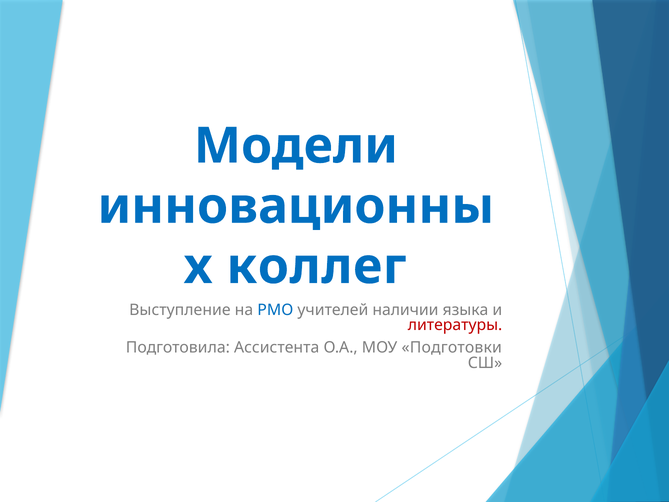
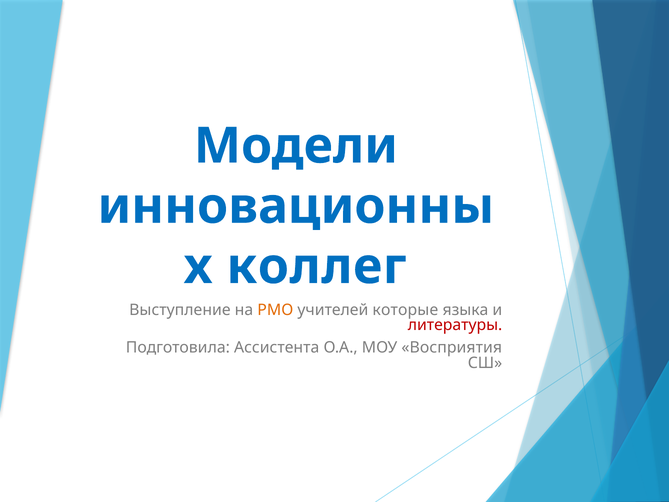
РМО colour: blue -> orange (275, 310)
наличии: наличии -> которые (405, 310)
Подготовки: Подготовки -> Восприятия (452, 347)
